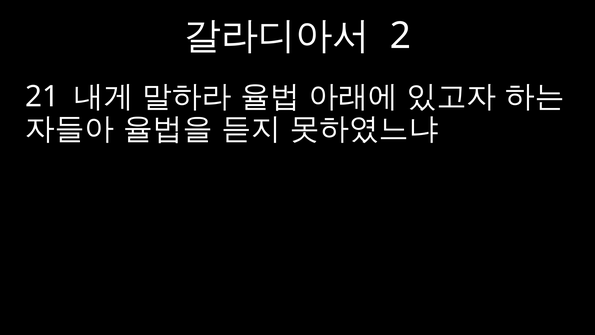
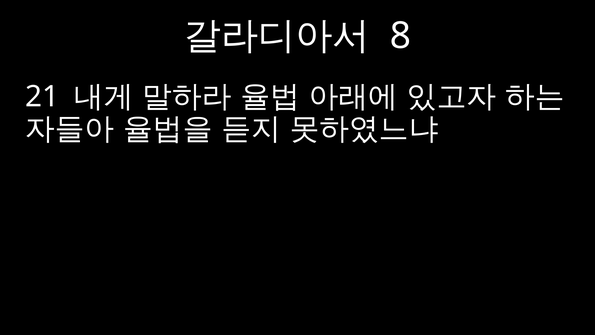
2: 2 -> 8 (400, 36)
